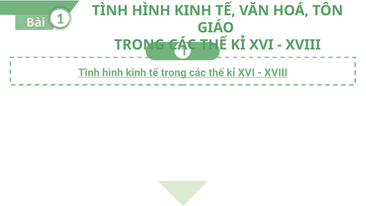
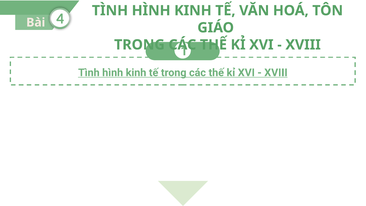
Bài 1: 1 -> 4 (60, 19)
